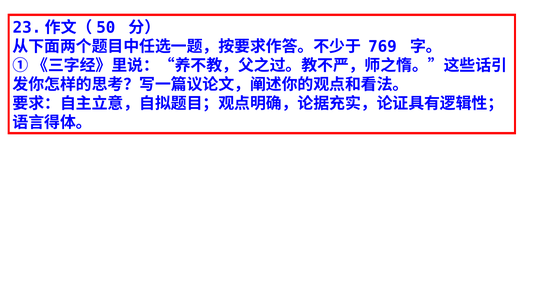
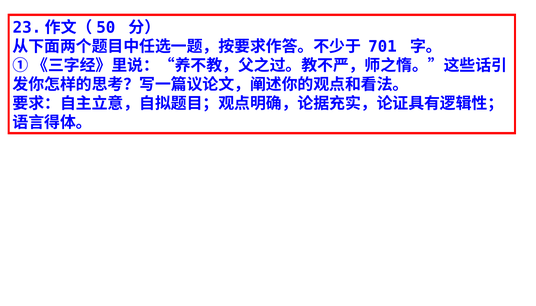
769: 769 -> 701 (382, 46)
